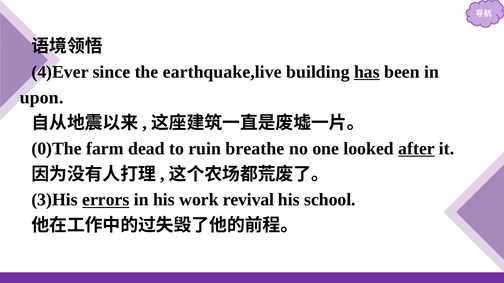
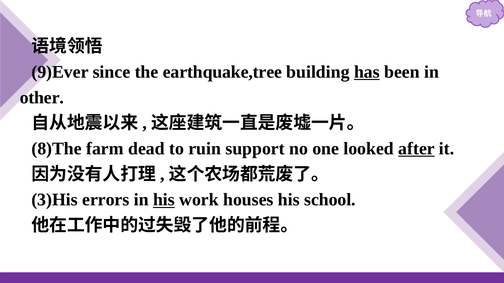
4)Ever: 4)Ever -> 9)Ever (60, 72)
earthquake,live: earthquake,live -> earthquake,tree (222, 72)
upon: upon -> other (42, 98)
0)The: 0)The -> 8)The (57, 149)
breathe: breathe -> support (255, 149)
errors underline: present -> none (106, 200)
his underline: none -> present (164, 200)
revival: revival -> houses (248, 200)
